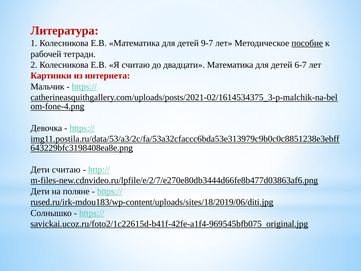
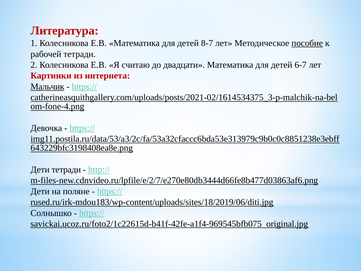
9-7: 9-7 -> 8-7 (207, 43)
Мальчик underline: none -> present (47, 86)
Дети считаю: считаю -> тетради (66, 170)
